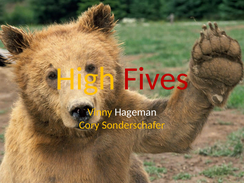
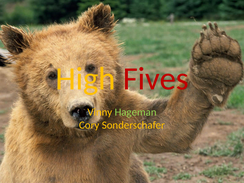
Hageman colour: white -> light green (136, 112)
